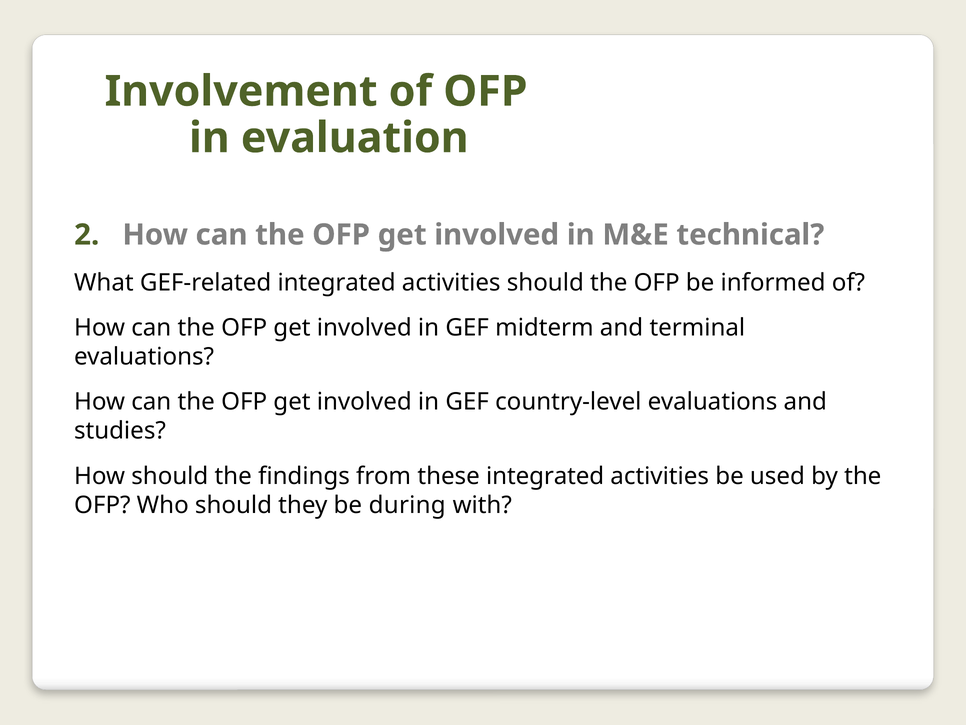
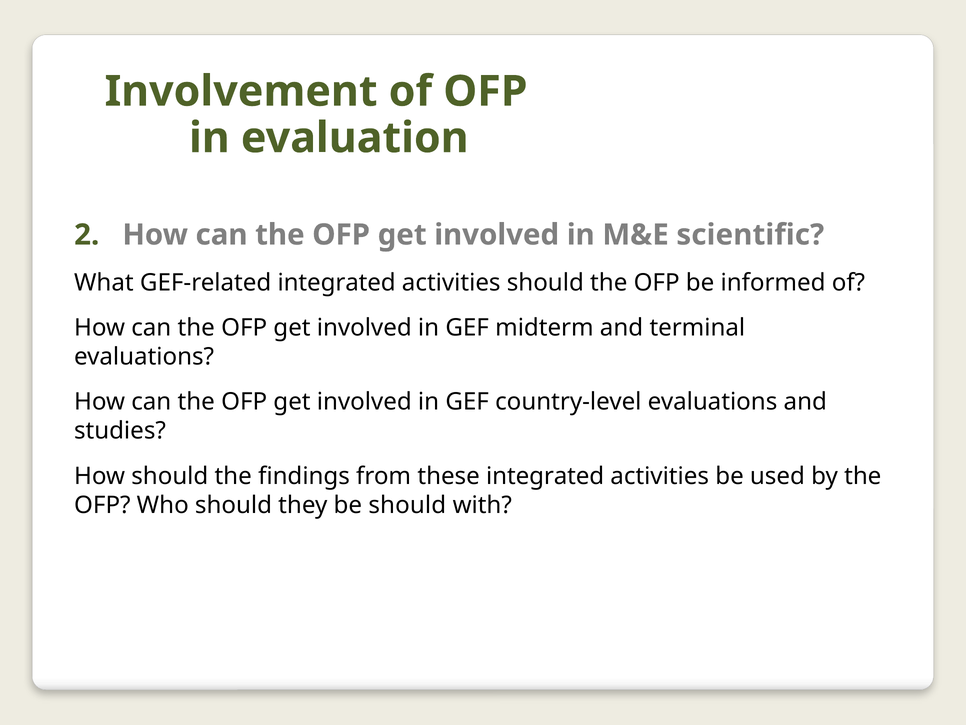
technical: technical -> scientific (750, 235)
be during: during -> should (407, 505)
